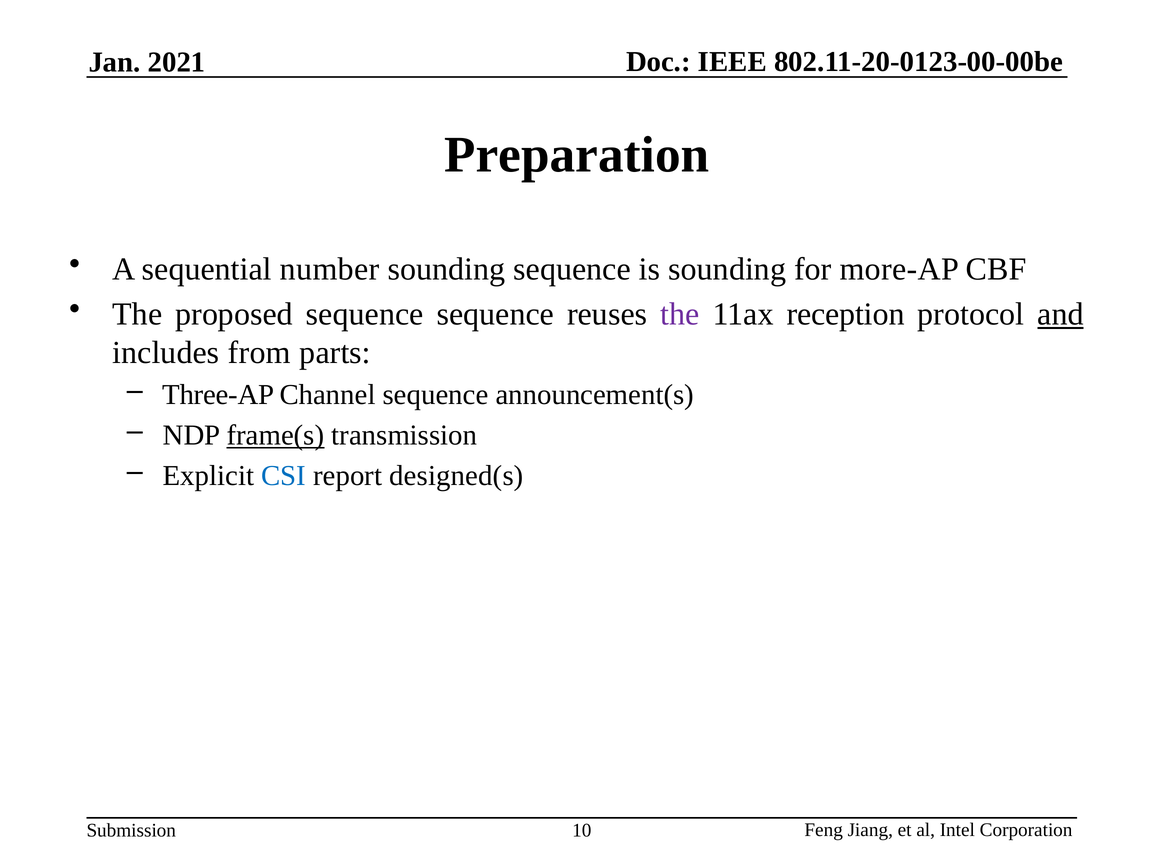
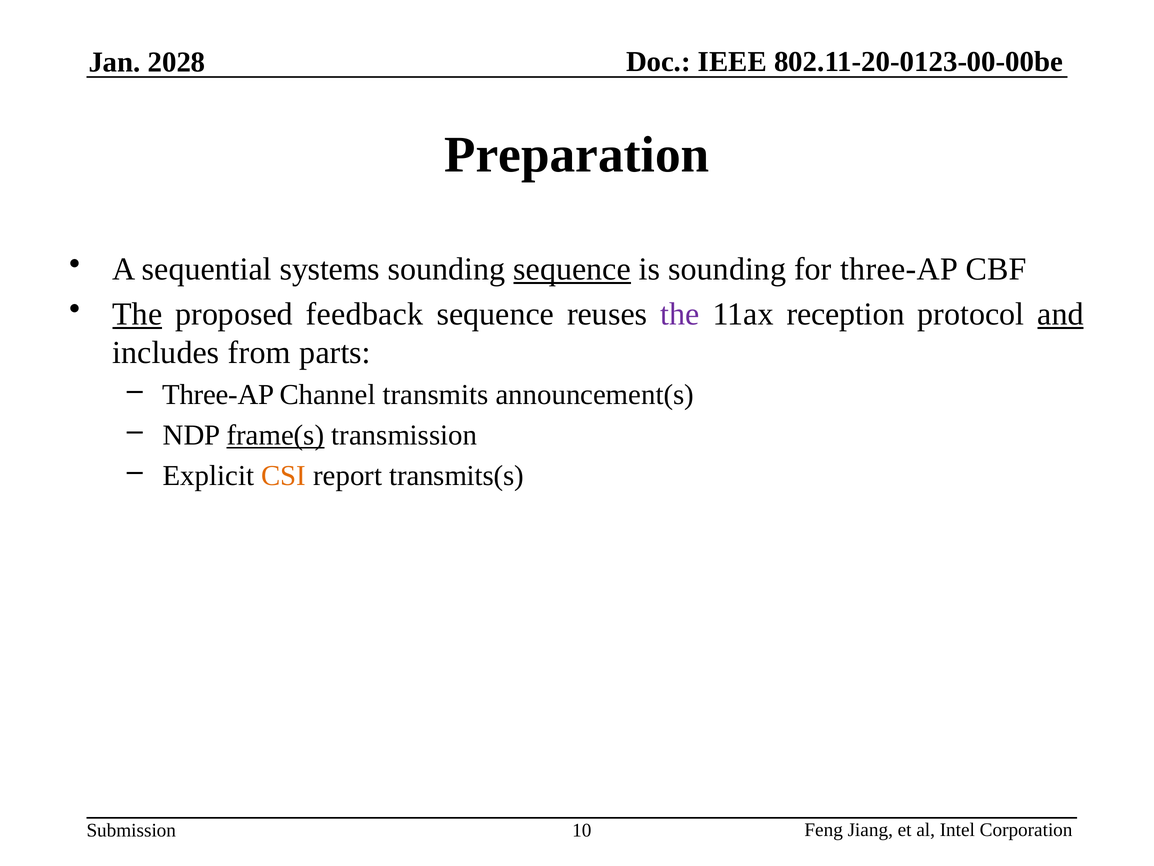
2021: 2021 -> 2028 (177, 62)
number: number -> systems (330, 269)
sequence underline: none -> present (572, 269)
for more-AP: more-AP -> three-AP (899, 269)
The underline: none -> present (137, 314)
proposed sequence: sequence -> feedback (365, 314)
Channel sequence: sequence -> transmits (436, 395)
CSI colour: blue -> orange (284, 475)
designed(s: designed(s -> transmits(s (456, 475)
